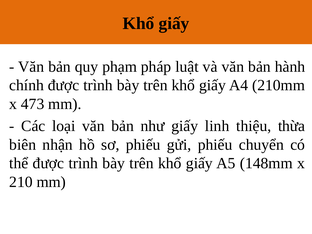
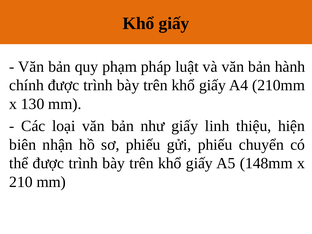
473: 473 -> 130 (33, 104)
thừa: thừa -> hiện (291, 126)
